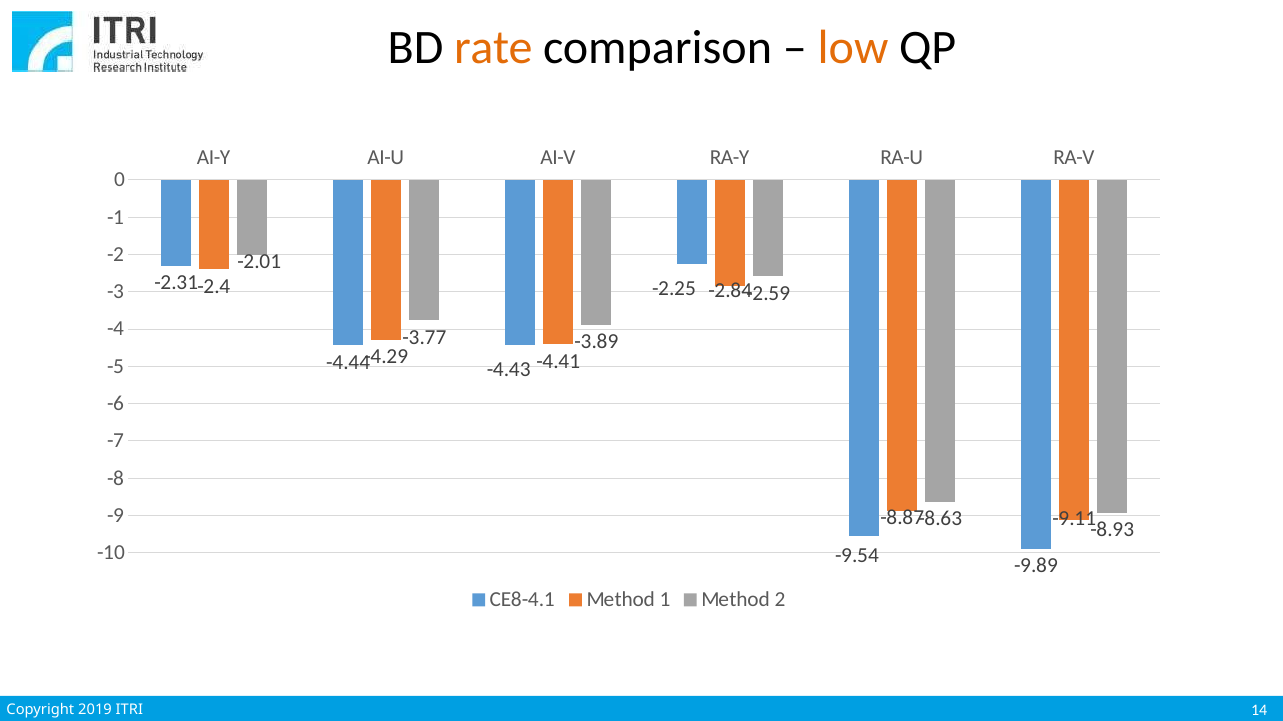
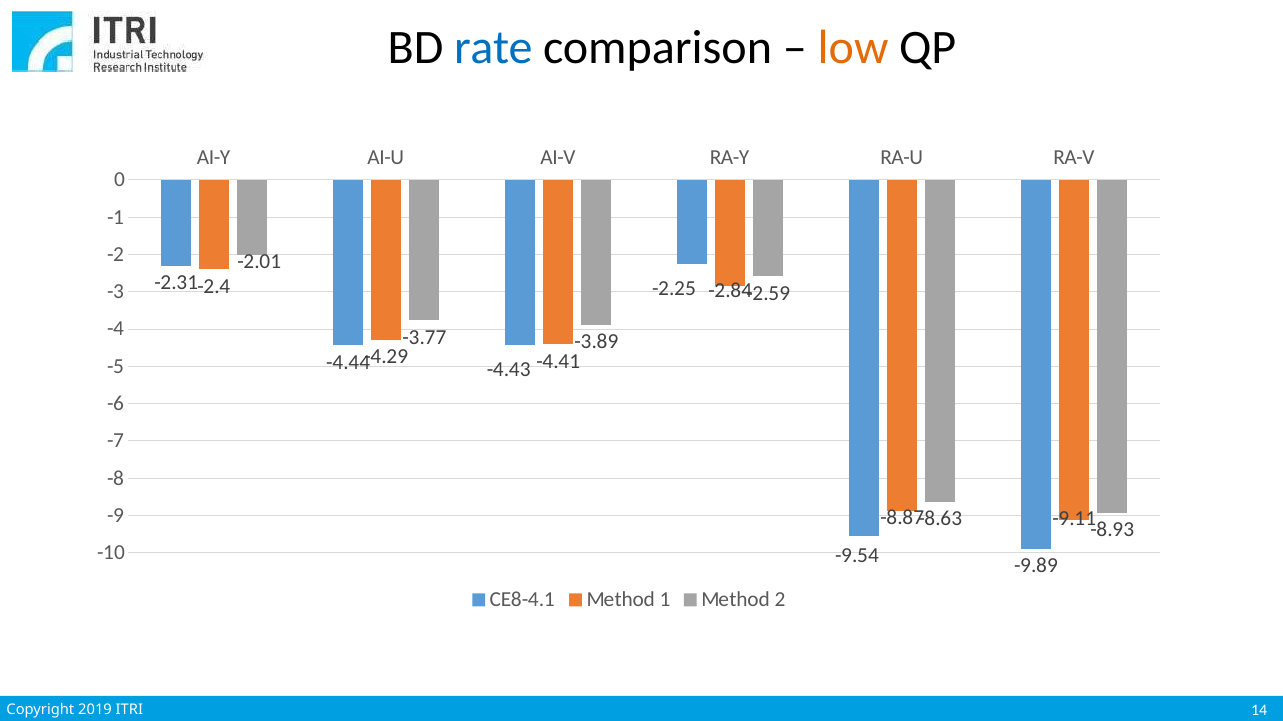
rate colour: orange -> blue (493, 47)
